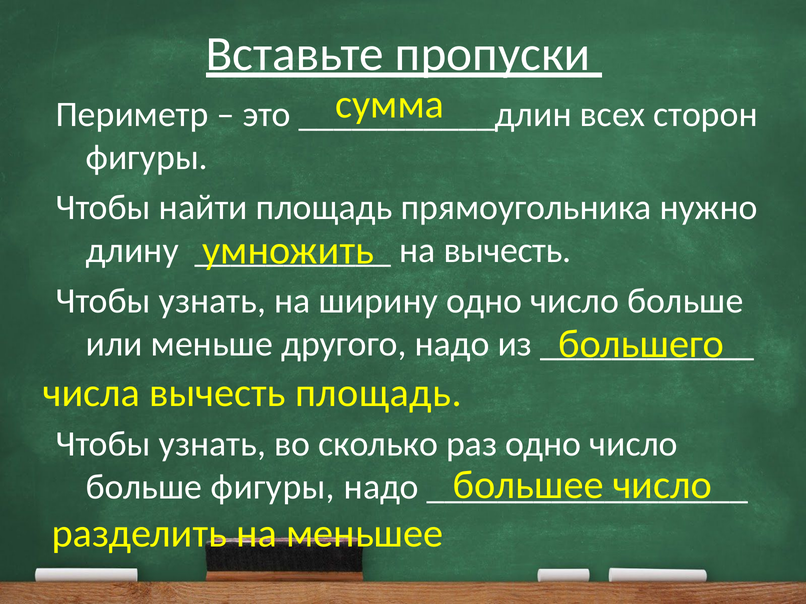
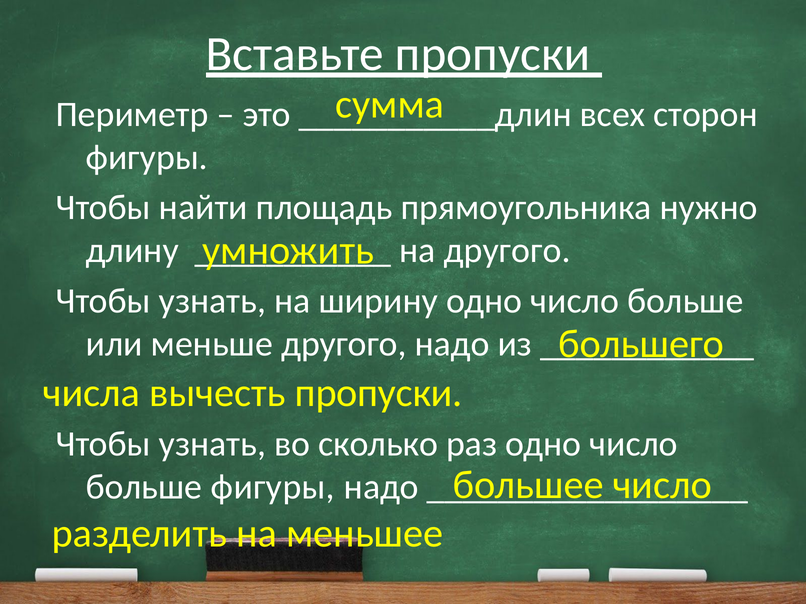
на вычесть: вычесть -> другого (507, 251)
вычесть площадь: площадь -> пропуски (379, 393)
